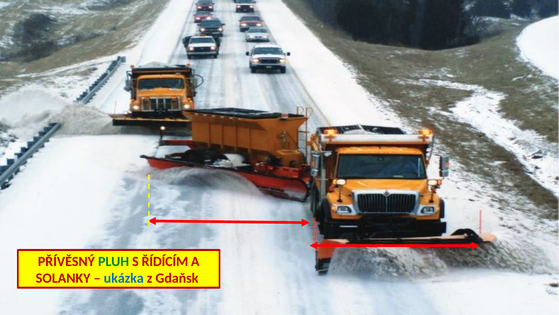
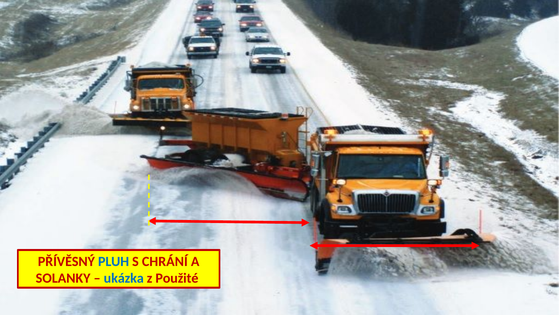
PLUH colour: green -> blue (114, 261)
ŘÍDÍCÍM: ŘÍDÍCÍM -> CHRÁNÍ (165, 261)
Gdaňsk: Gdaňsk -> Použité (177, 278)
